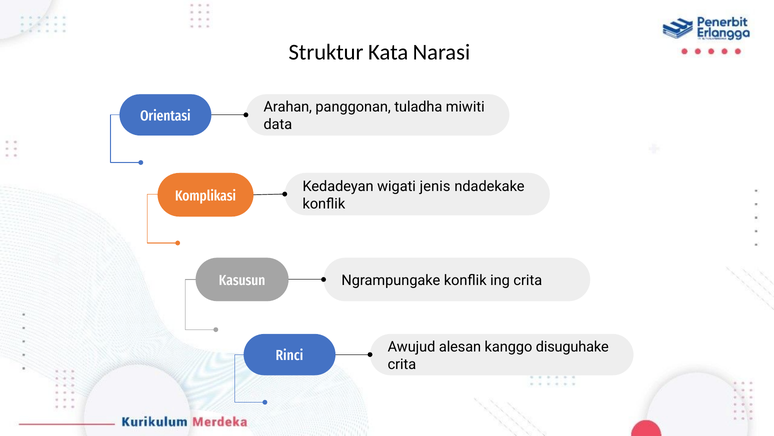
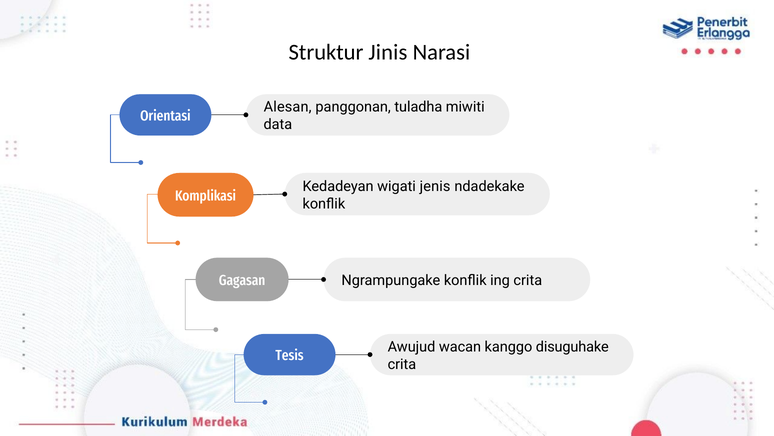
Kata: Kata -> Jinis (388, 52)
Arahan: Arahan -> Alesan (288, 107)
Kasusun: Kasusun -> Gagasan (242, 280)
alesan: alesan -> wacan (460, 346)
Rinci: Rinci -> Tesis (290, 355)
